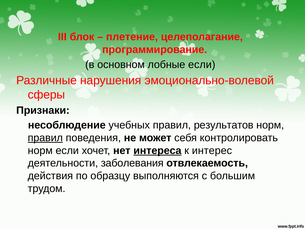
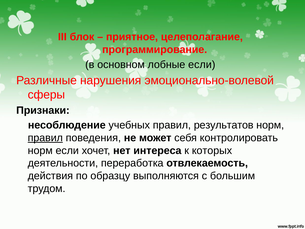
плетение: плетение -> приятное (132, 37)
интереса underline: present -> none (157, 150)
интерес: интерес -> которых (212, 150)
заболевания: заболевания -> переработка (132, 163)
